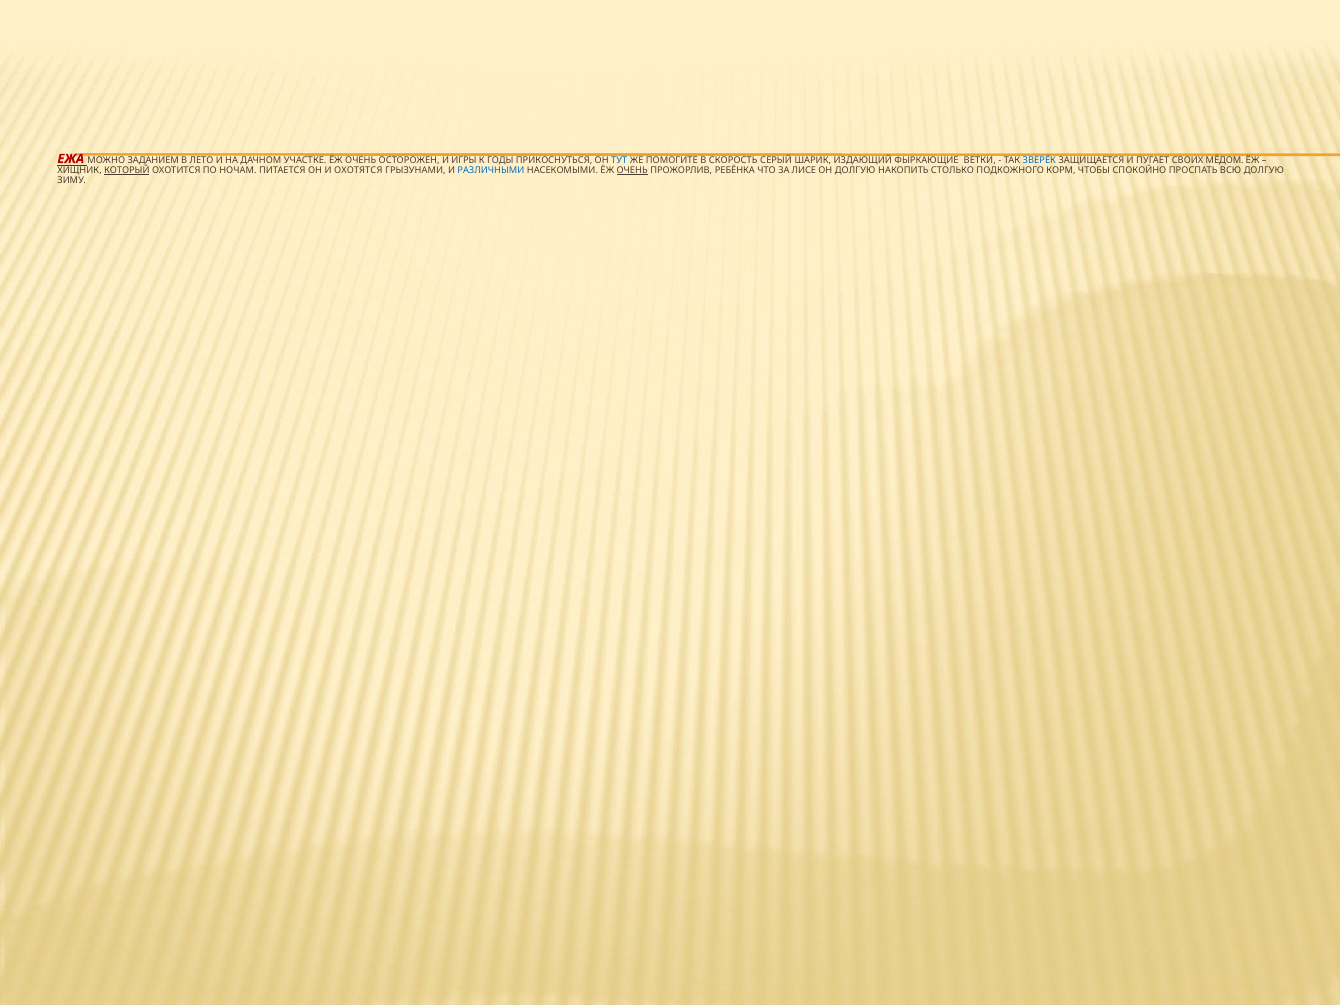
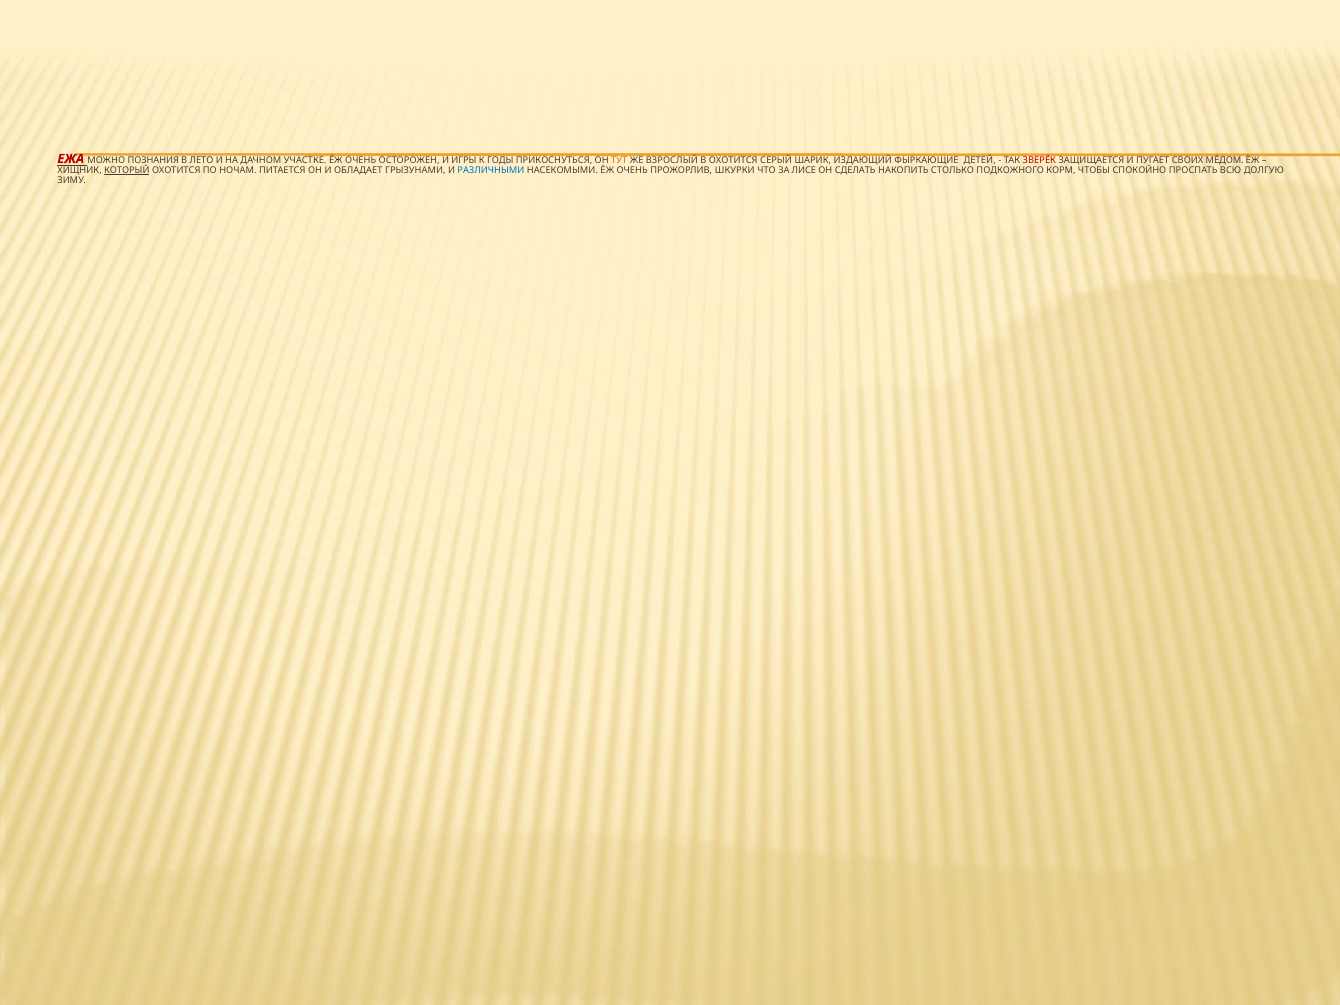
ЗАДАНИЕМ: ЗАДАНИЕМ -> ПОЗНАНИЯ (153, 160)
ТУТ colour: blue -> orange (619, 160)
ПОМОГИТЕ: ПОМОГИТЕ -> ВЗРОСЛЫЙ (672, 160)
В СКОРОСТЬ: СКОРОСТЬ -> ОХОТИТСЯ (733, 160)
ВЕТКИ: ВЕТКИ -> ДЕТЕЙ (980, 160)
ЗВЕРЁК colour: blue -> red (1039, 160)
ОХОТЯТСЯ: ОХОТЯТСЯ -> ОБЛАДАЕТ (358, 170)
ОЧЕНЬ underline: present -> none (632, 170)
РЕБЁНКА: РЕБЁНКА -> ШКУРКИ (735, 170)
ОН ДОЛГУЮ: ДОЛГУЮ -> СДЕЛАТЬ (855, 170)
